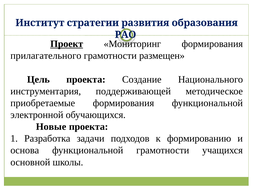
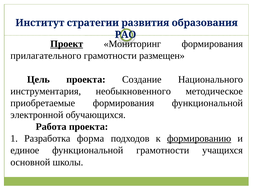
поддерживающей: поддерживающей -> необыкновенного (133, 91)
Новые: Новые -> Работа (51, 127)
задачи: задачи -> форма (91, 138)
формированию underline: none -> present (199, 138)
основа: основа -> единое (25, 150)
